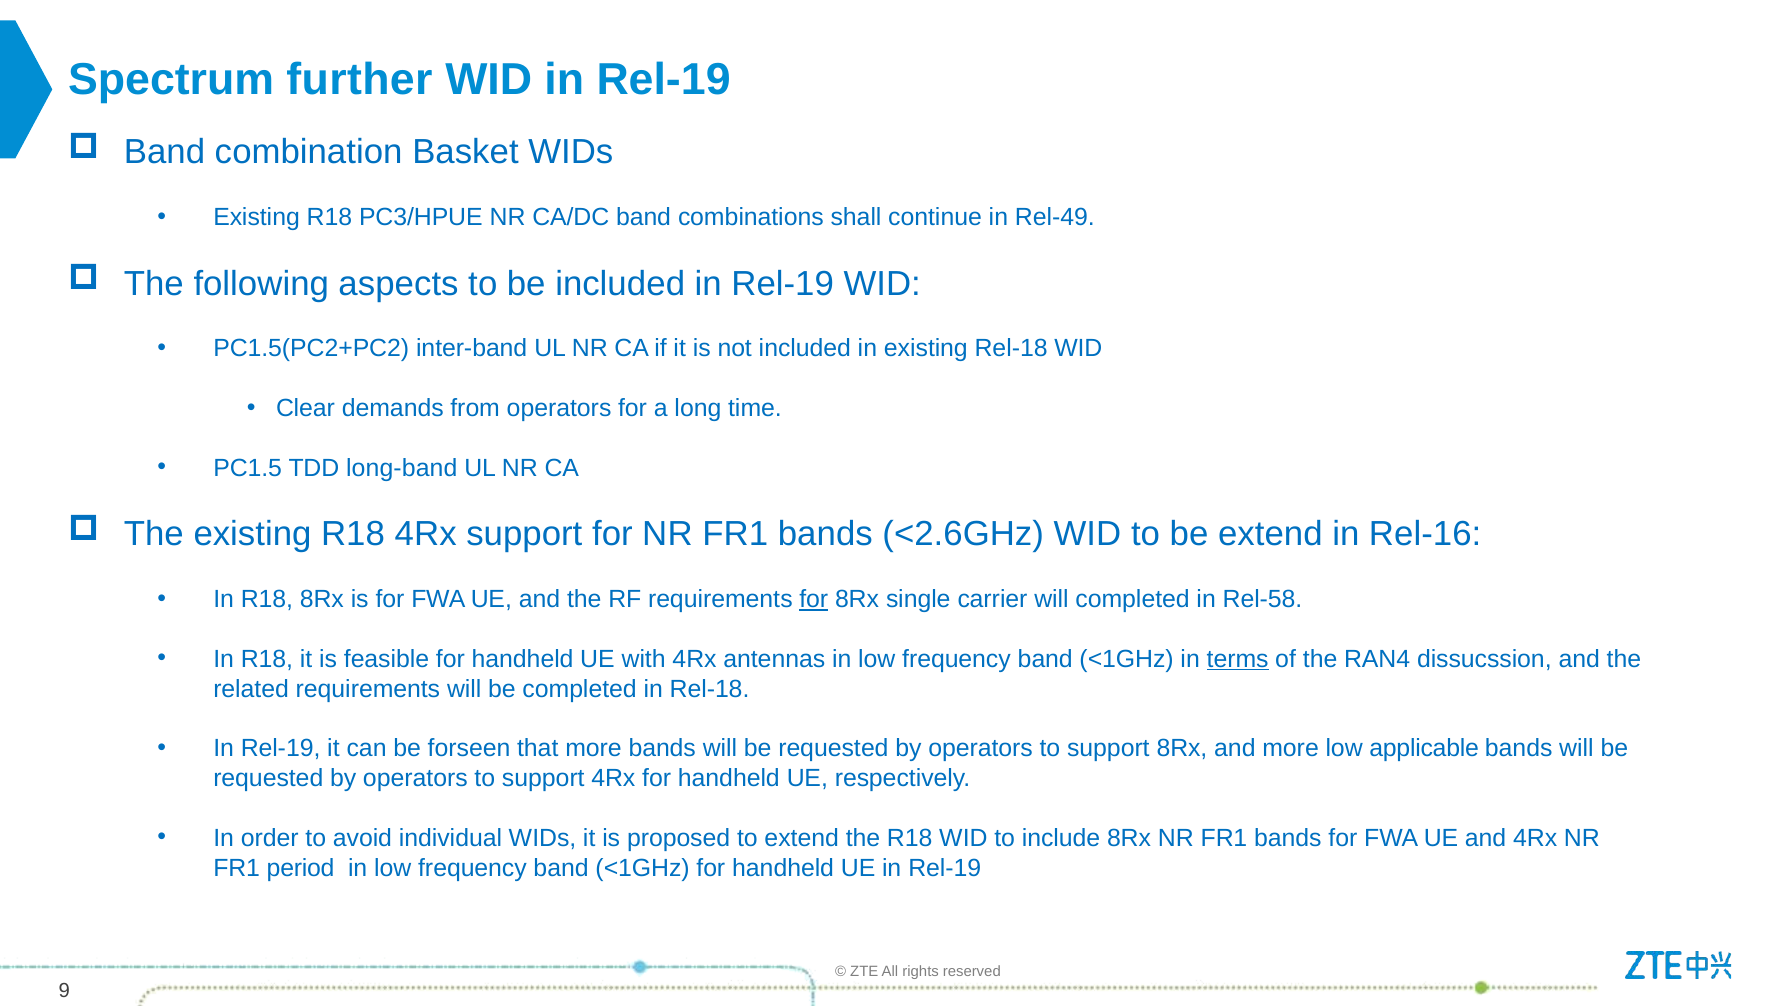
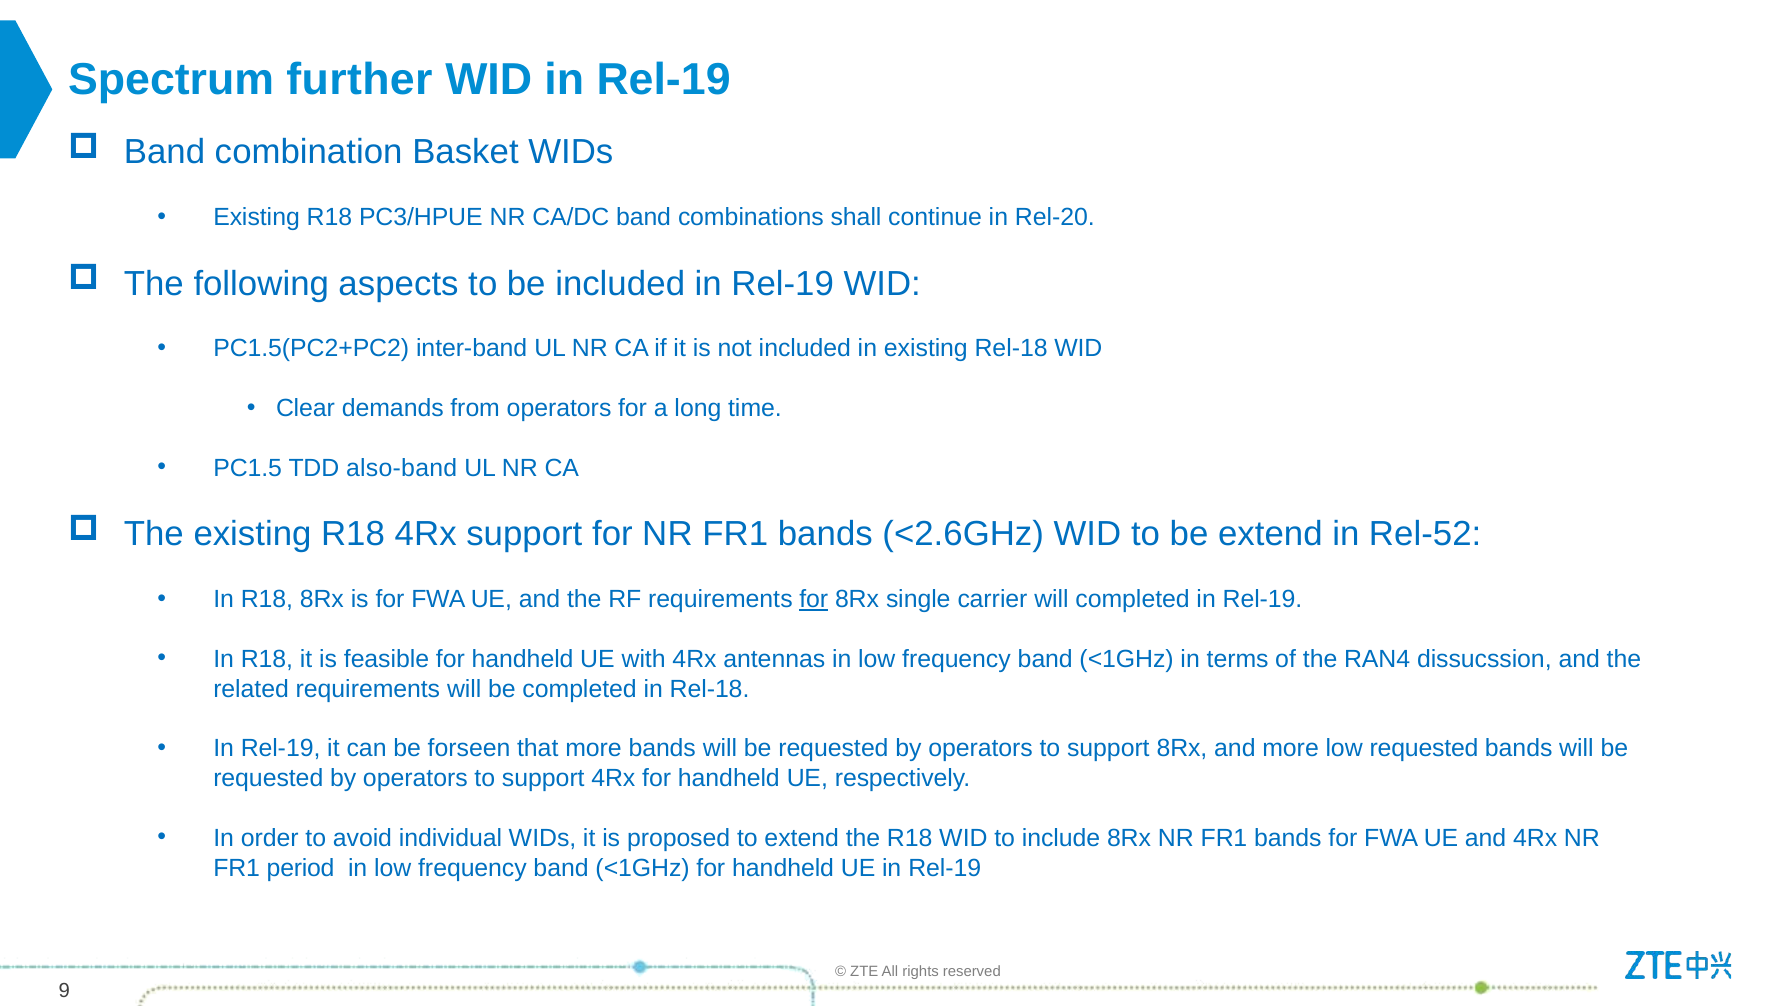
Rel-49: Rel-49 -> Rel-20 (1055, 217)
long-band: long-band -> also-band (402, 468)
Rel-16: Rel-16 -> Rel-52 (1425, 534)
completed in Rel-58: Rel-58 -> Rel-19 (1262, 599)
terms underline: present -> none (1238, 659)
low applicable: applicable -> requested (1424, 748)
